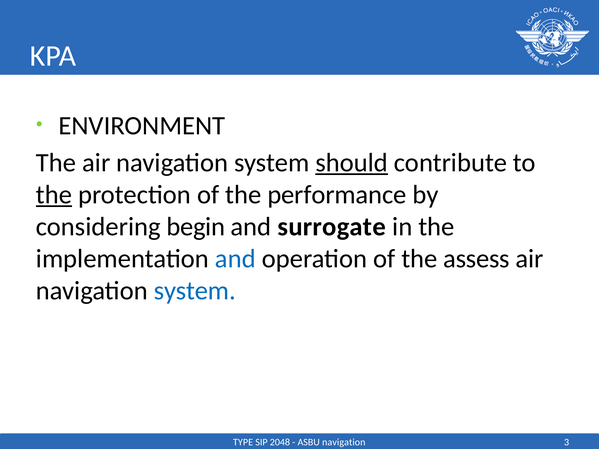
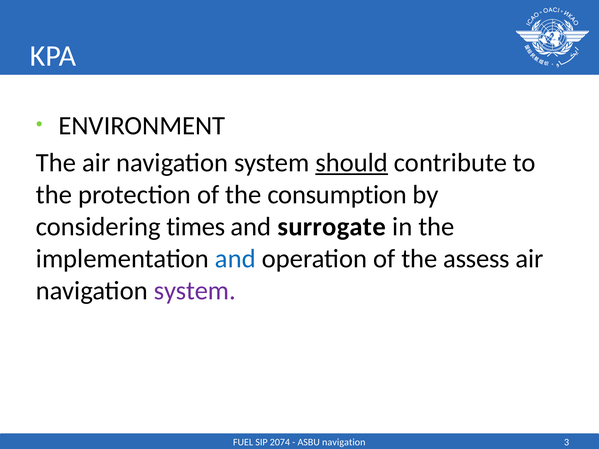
the underline: present -> none (54, 195)
performance: performance -> consumption (337, 195)
begin: begin -> times (196, 227)
system colour: blue -> purple (195, 291)
TYPE: TYPE -> FUEL (243, 442)
2048: 2048 -> 2074 (280, 442)
